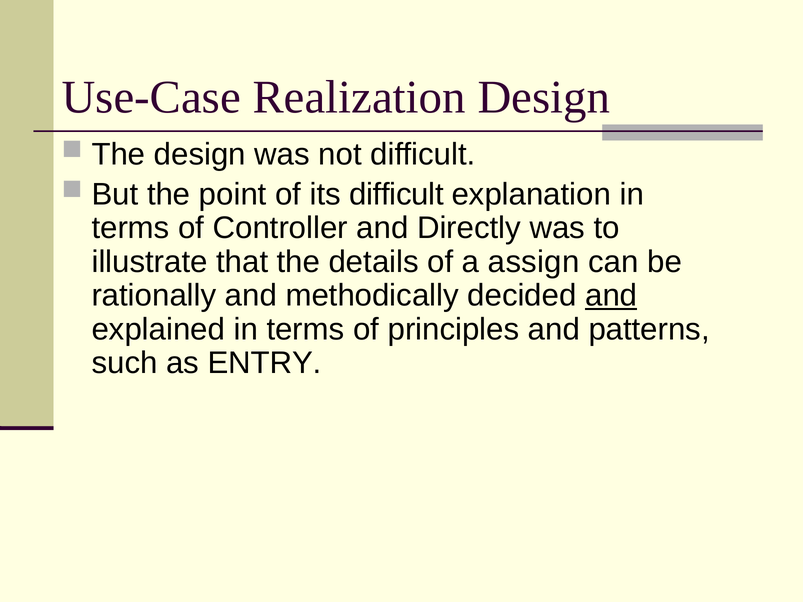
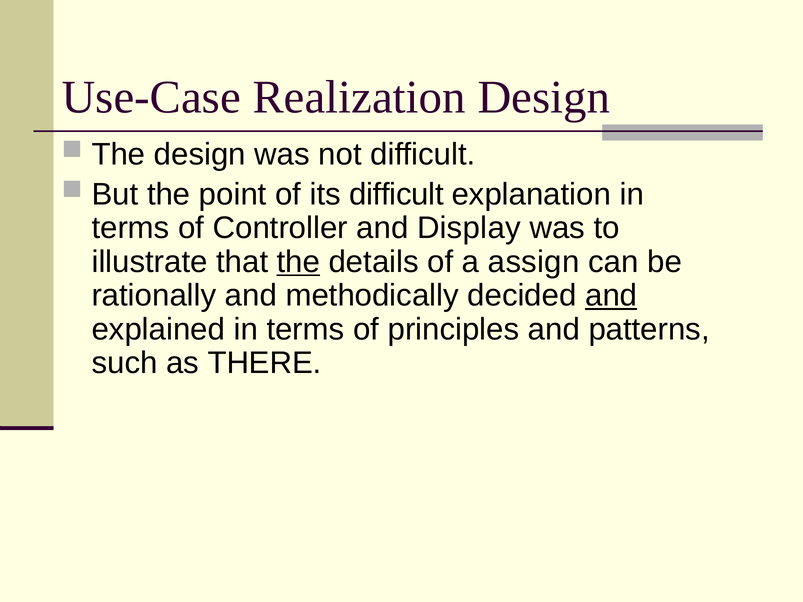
Directly: Directly -> Display (469, 228)
the underline: none -> present (298, 262)
ENTRY: ENTRY -> THERE (265, 363)
